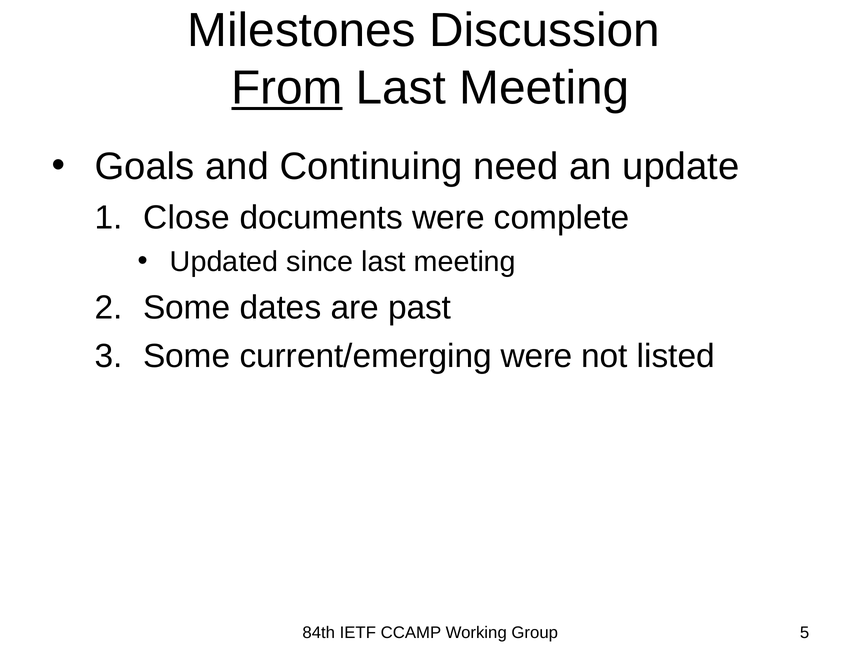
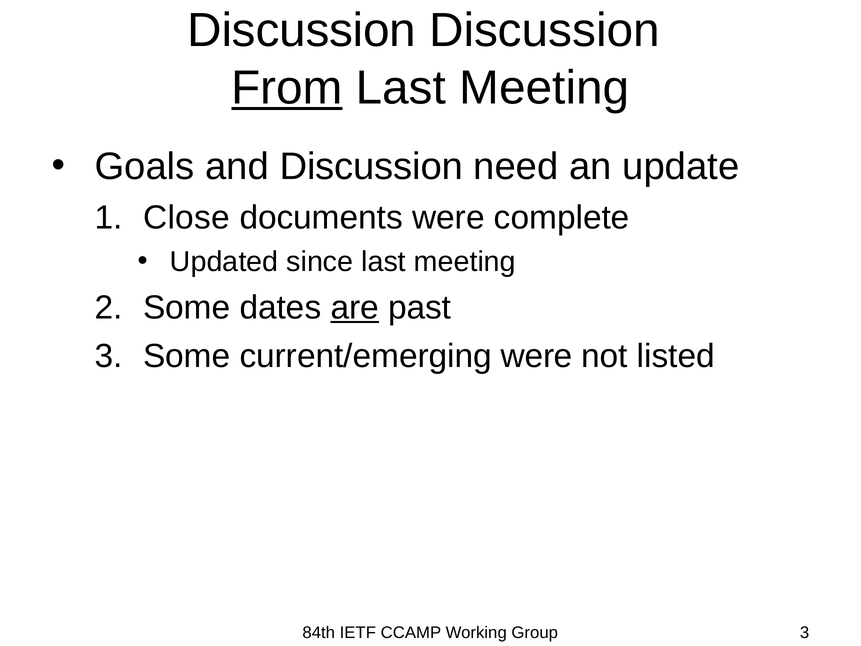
Milestones: Milestones -> Discussion (302, 31)
and Continuing: Continuing -> Discussion (371, 166)
are underline: none -> present (355, 308)
Group 5: 5 -> 3 (805, 633)
